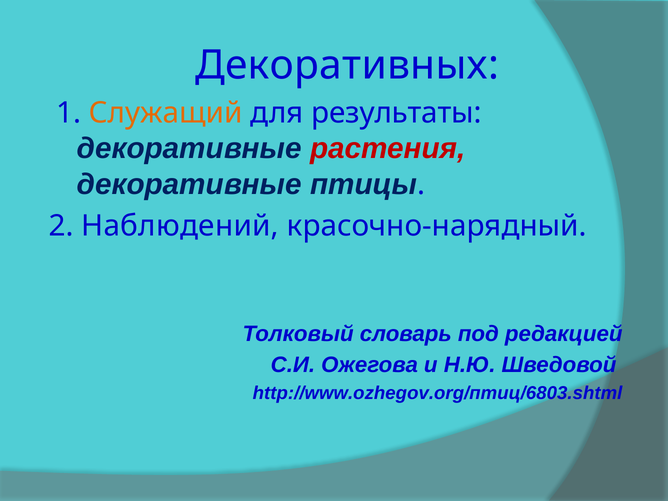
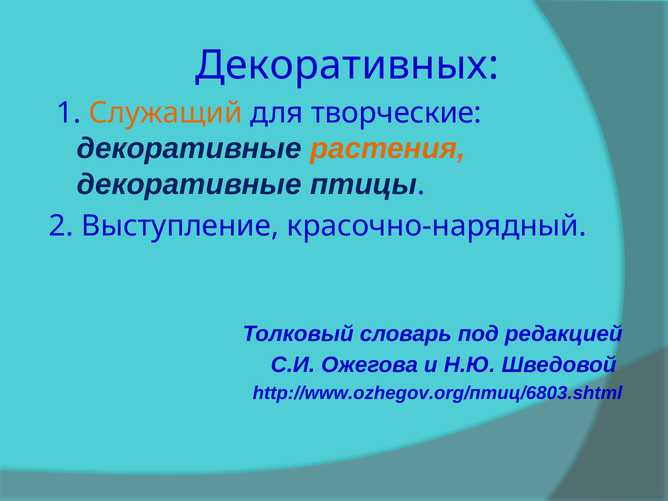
результаты: результаты -> творческие (397, 113)
растения colour: red -> orange (388, 149)
Наблюдений: Наблюдений -> Выступление (180, 226)
